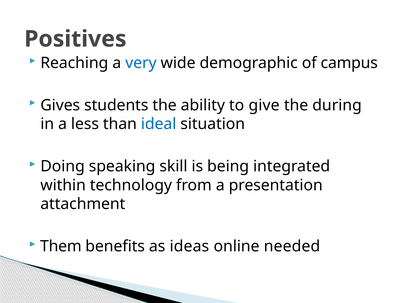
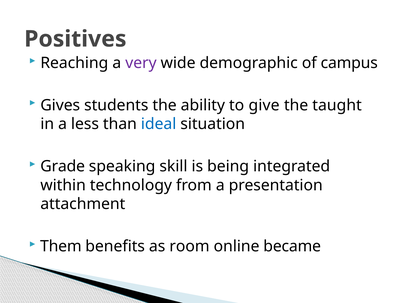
very colour: blue -> purple (141, 63)
during: during -> taught (337, 105)
Doing: Doing -> Grade (63, 166)
ideas: ideas -> room (189, 246)
needed: needed -> became (292, 246)
